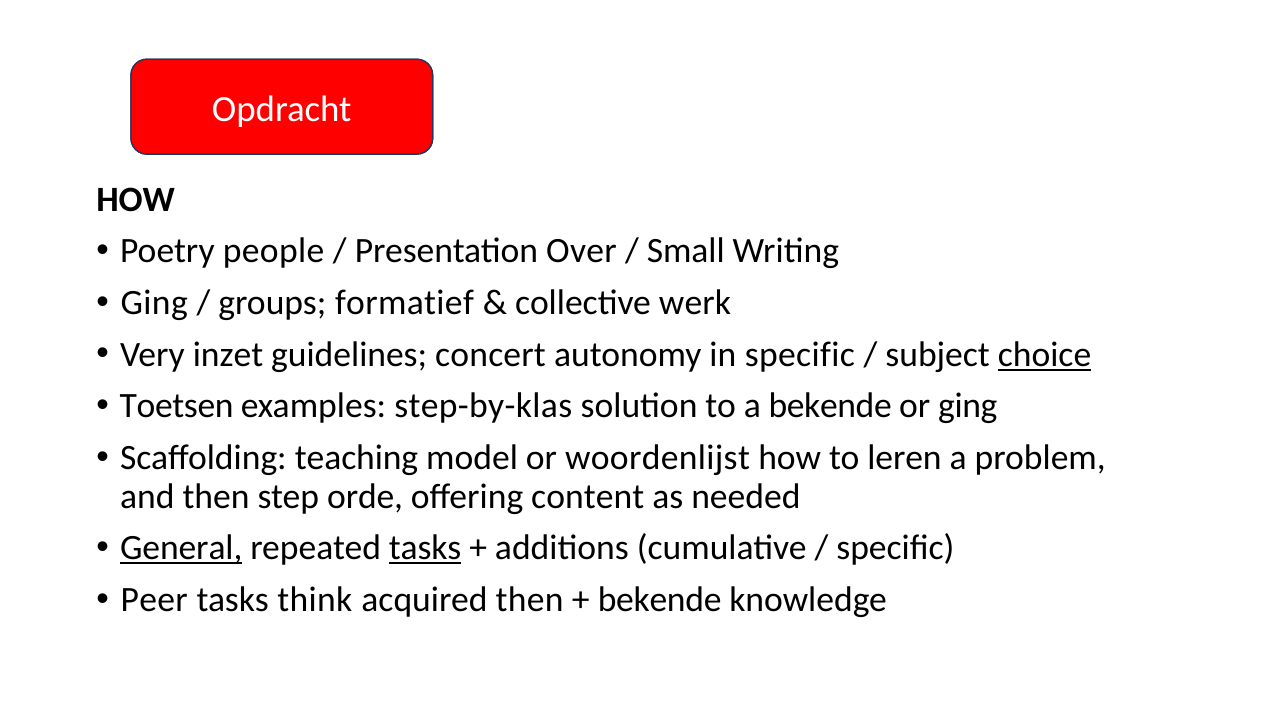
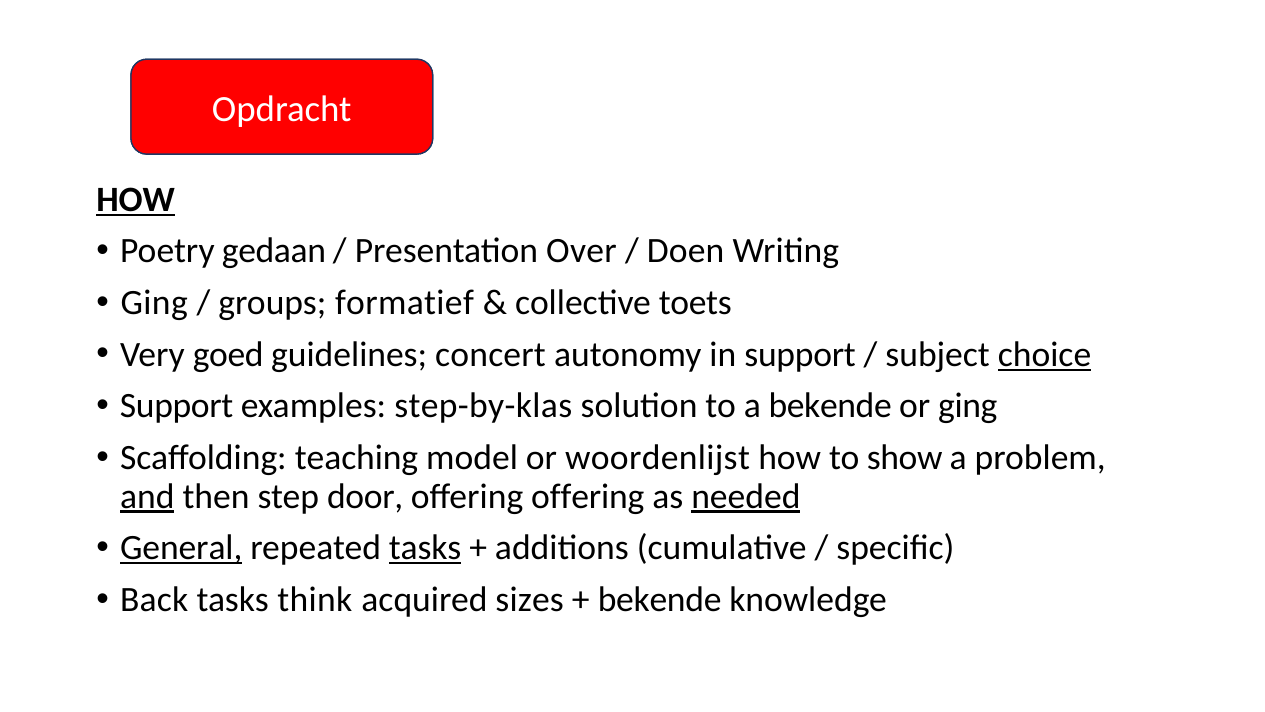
HOW underline: none -> present (136, 199)
people: people -> gedaan (274, 251)
Small: Small -> Doen (686, 251)
werk: werk -> toets (695, 302)
inzet: inzet -> goed (228, 354)
in specific: specific -> support (800, 354)
Toetsen: Toetsen -> Support (177, 406)
leren: leren -> show (905, 457)
and underline: none -> present (147, 496)
orde: orde -> door (365, 496)
offering content: content -> offering (588, 496)
needed underline: none -> present (746, 496)
Peer: Peer -> Back (154, 599)
acquired then: then -> sizes (530, 599)
